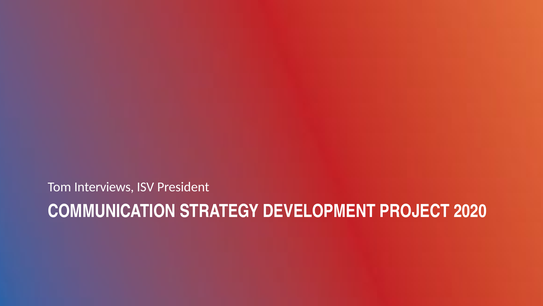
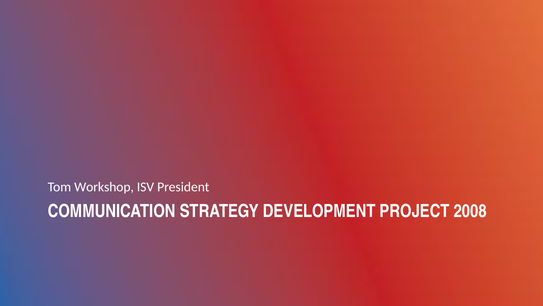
Interviews: Interviews -> Workshop (104, 187)
2020: 2020 -> 2008 (470, 211)
